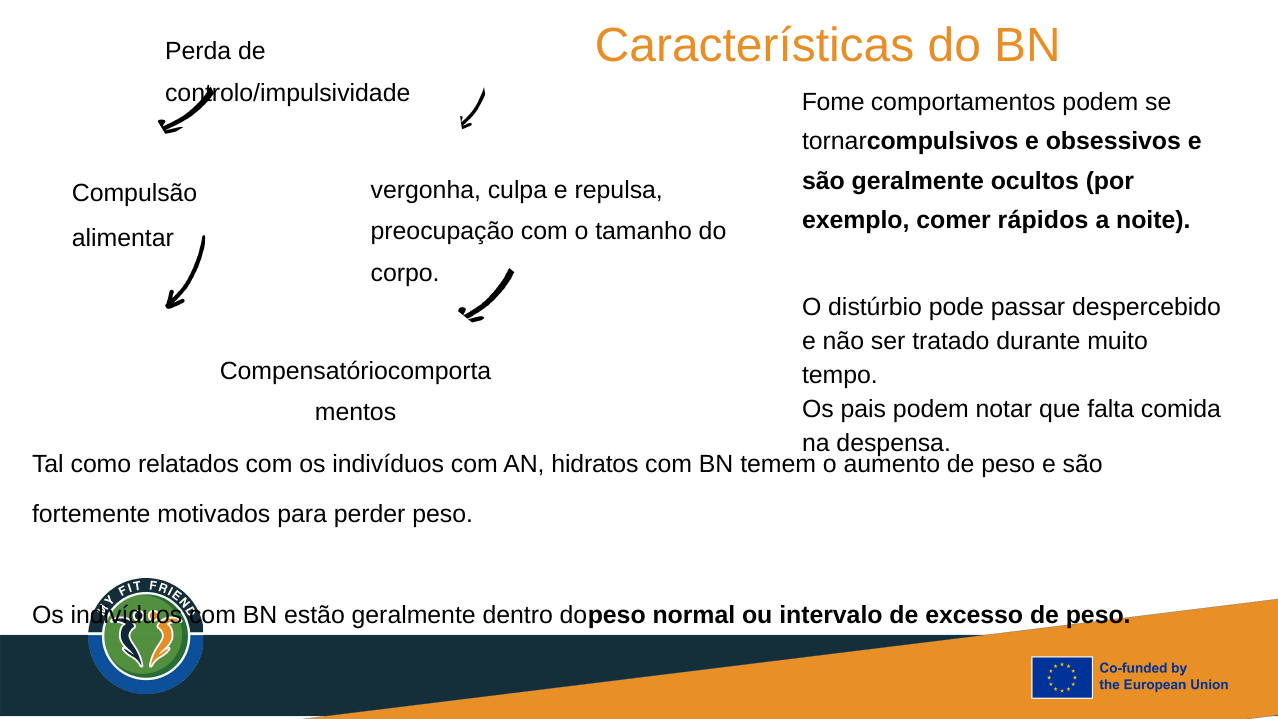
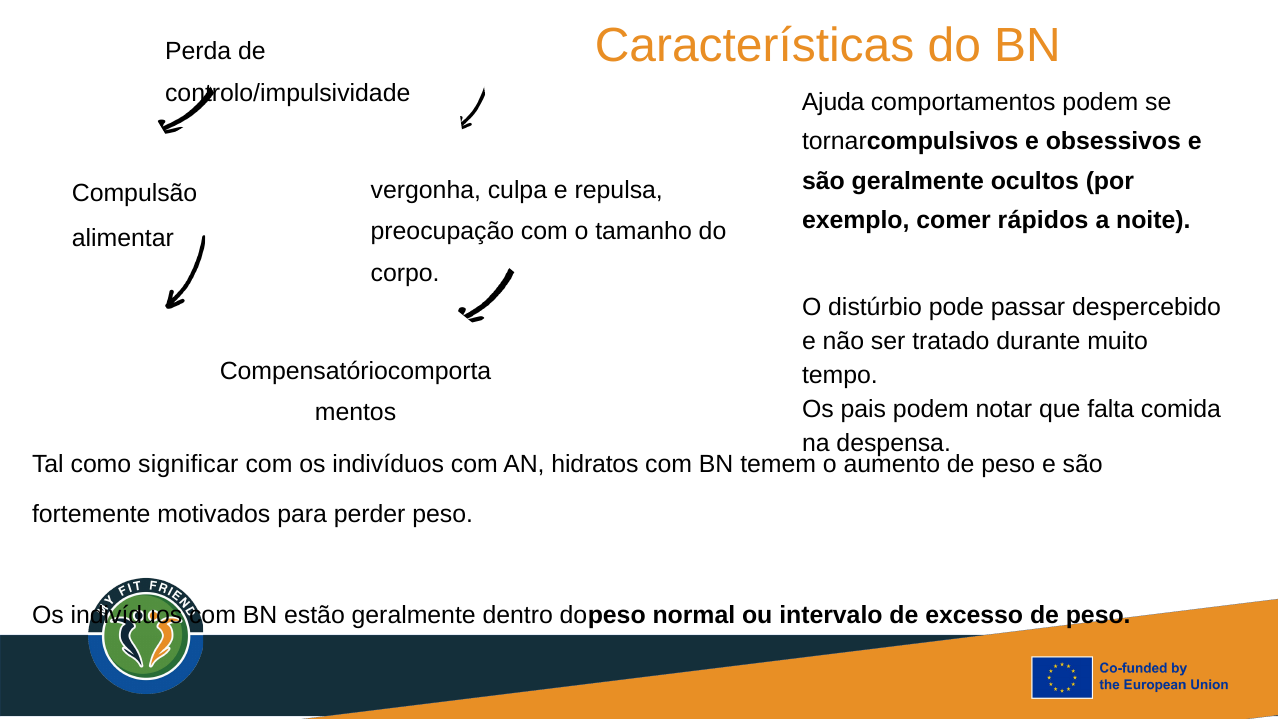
Fome: Fome -> Ajuda (833, 102)
relatados: relatados -> significar (188, 464)
